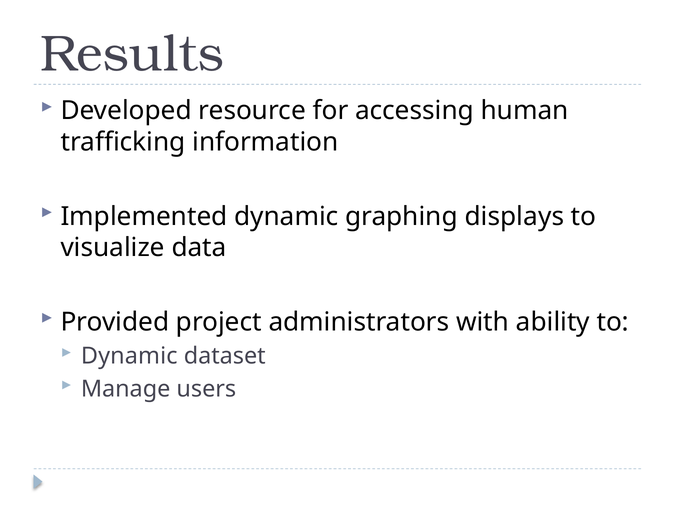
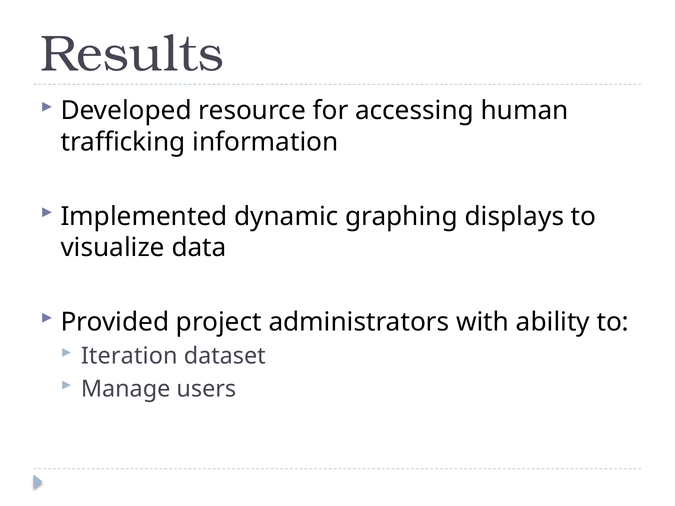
Dynamic: Dynamic -> Iteration (129, 356)
